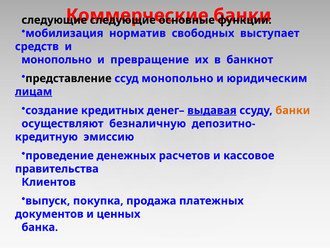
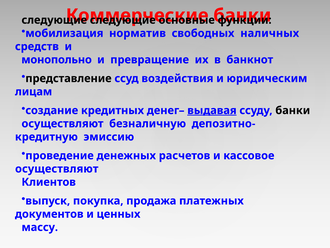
выступает: выступает -> наличных (270, 33)
ссуд монопольно: монопольно -> воздействия (177, 78)
лицам underline: present -> none (34, 92)
банки colour: orange -> black (293, 110)
правительства: правительства -> осуществляют (57, 169)
банка: банка -> массу (40, 227)
